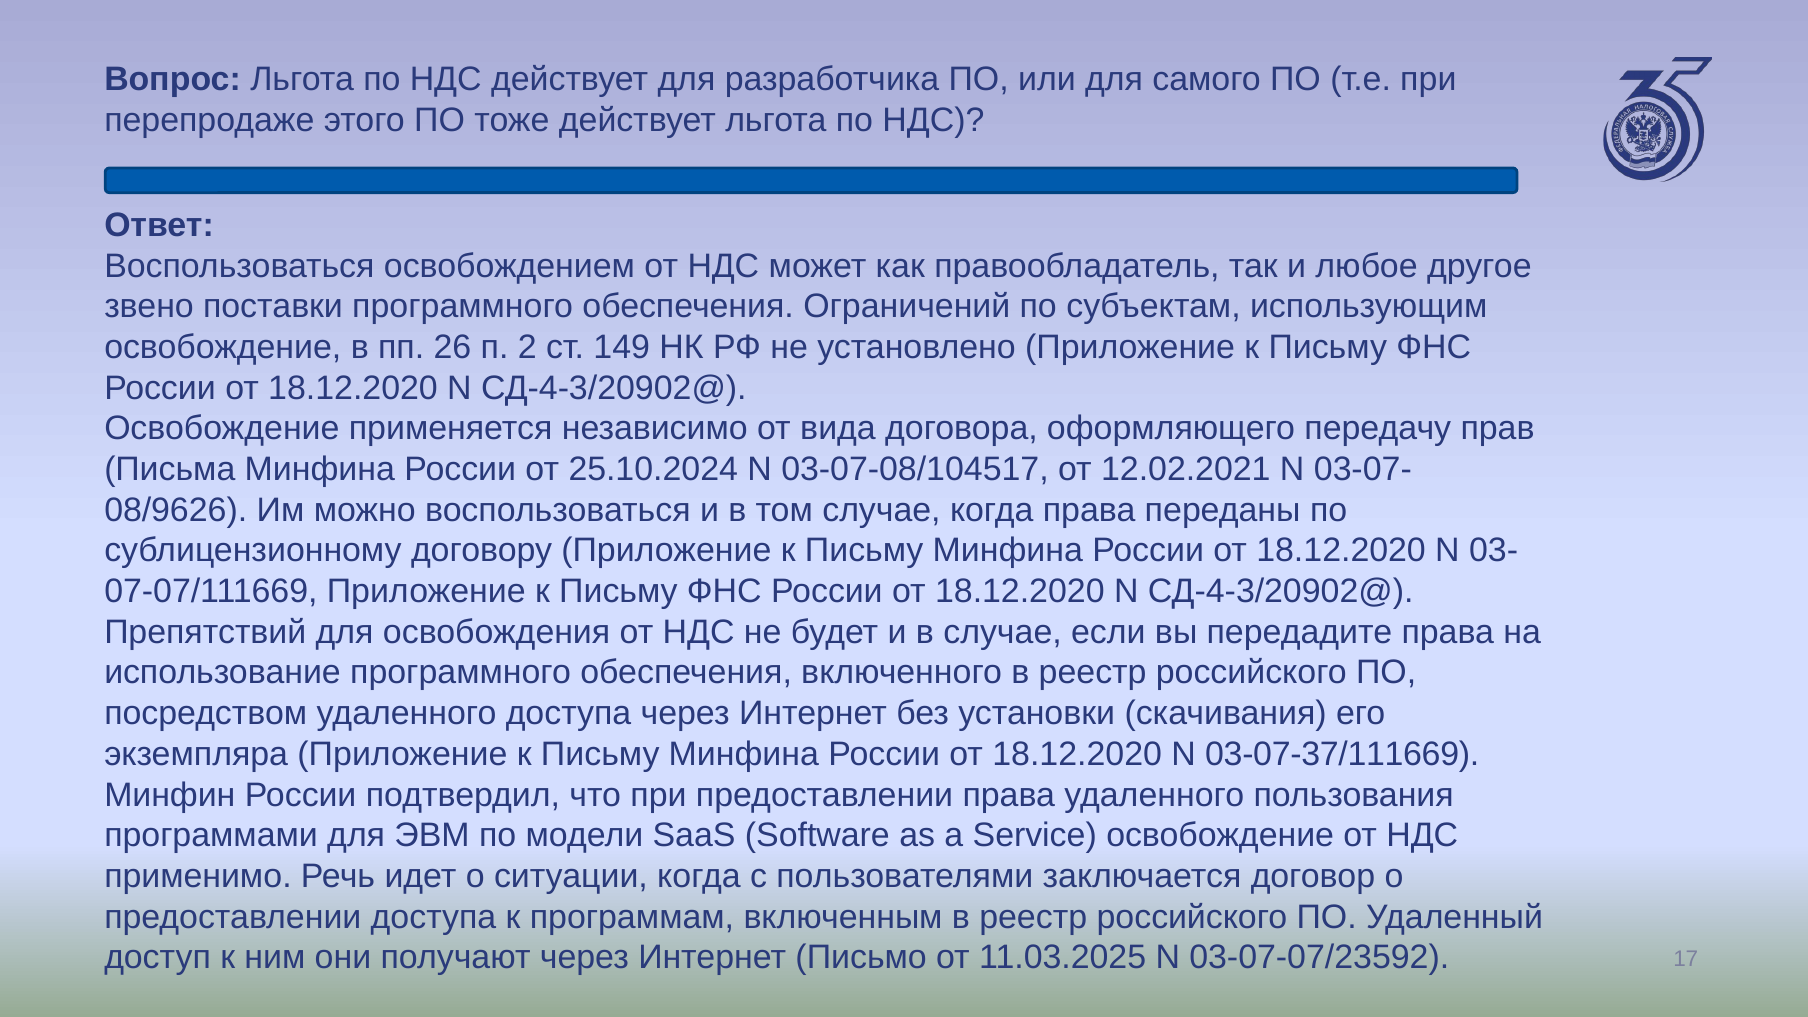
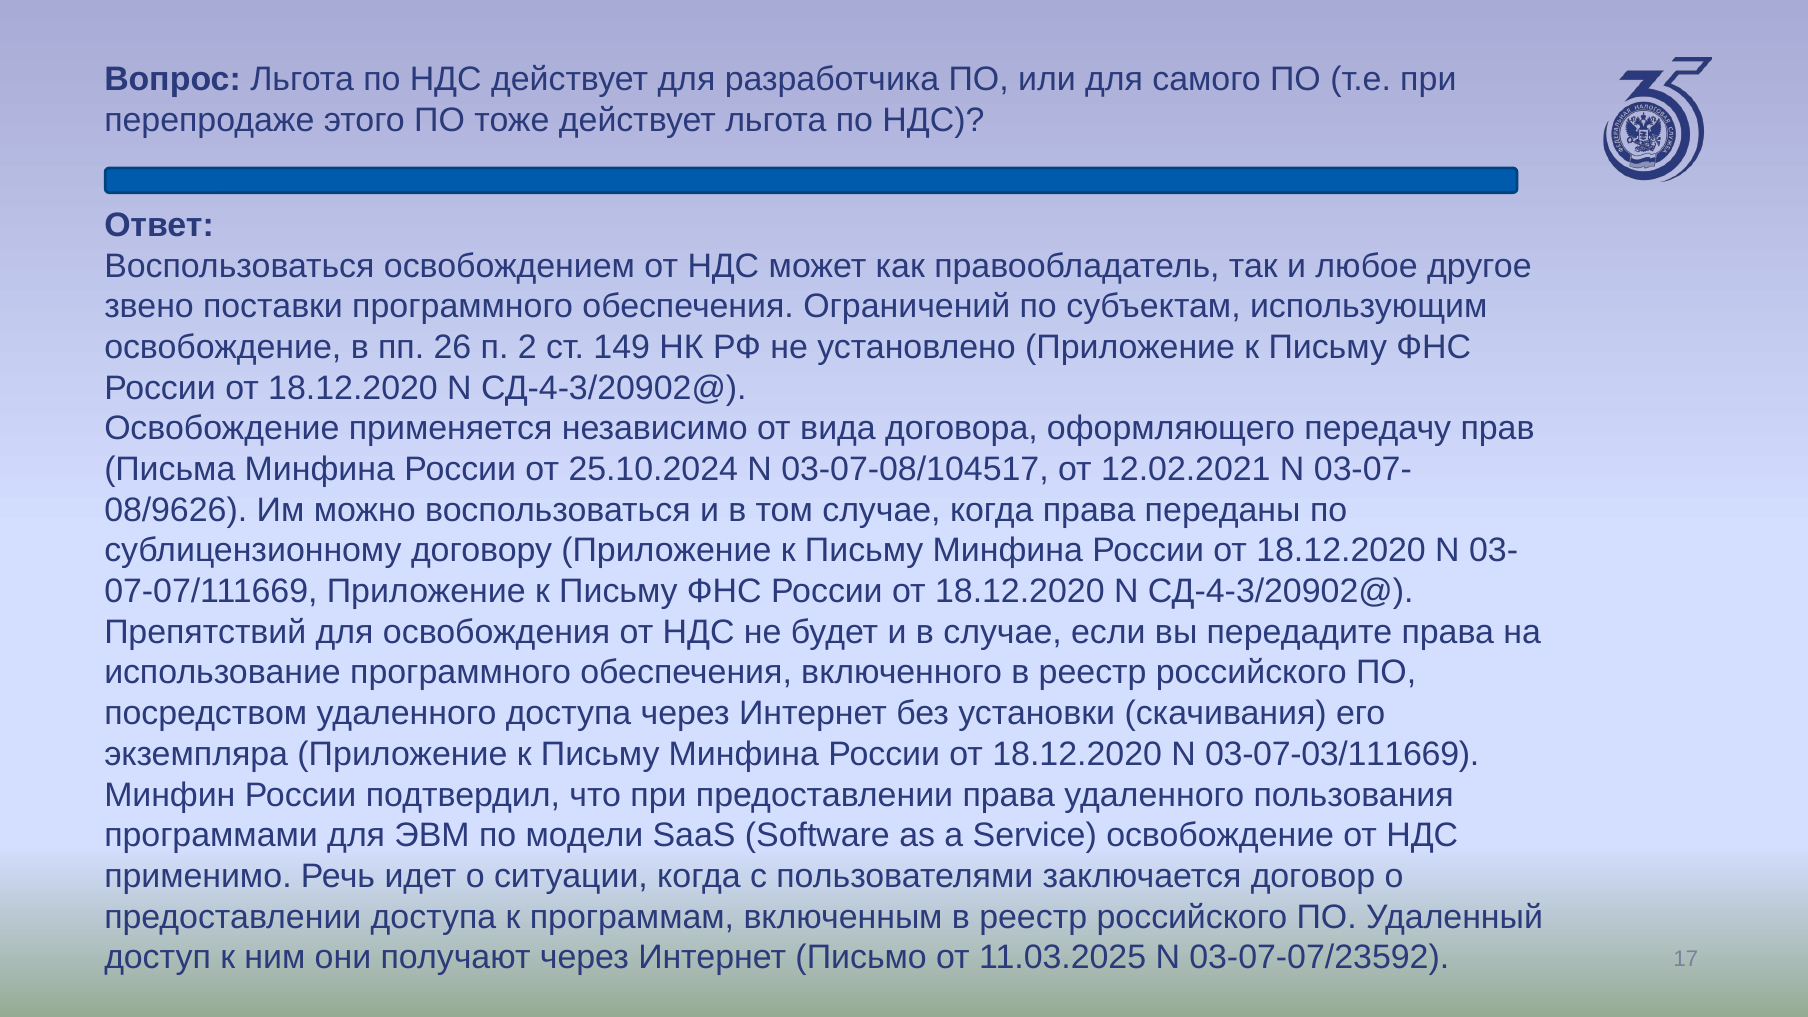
03-07-37/111669: 03-07-37/111669 -> 03-07-03/111669 (1342, 754)
